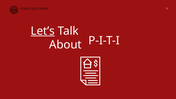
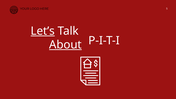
About underline: none -> present (65, 45)
